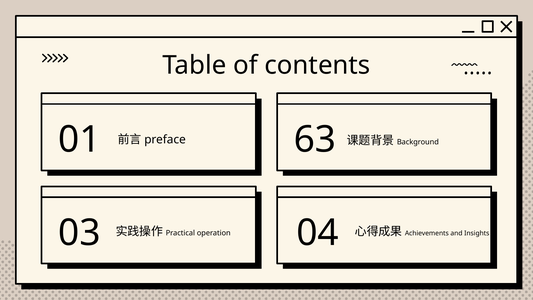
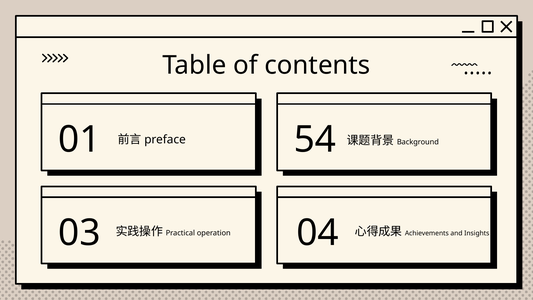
63: 63 -> 54 (315, 140)
